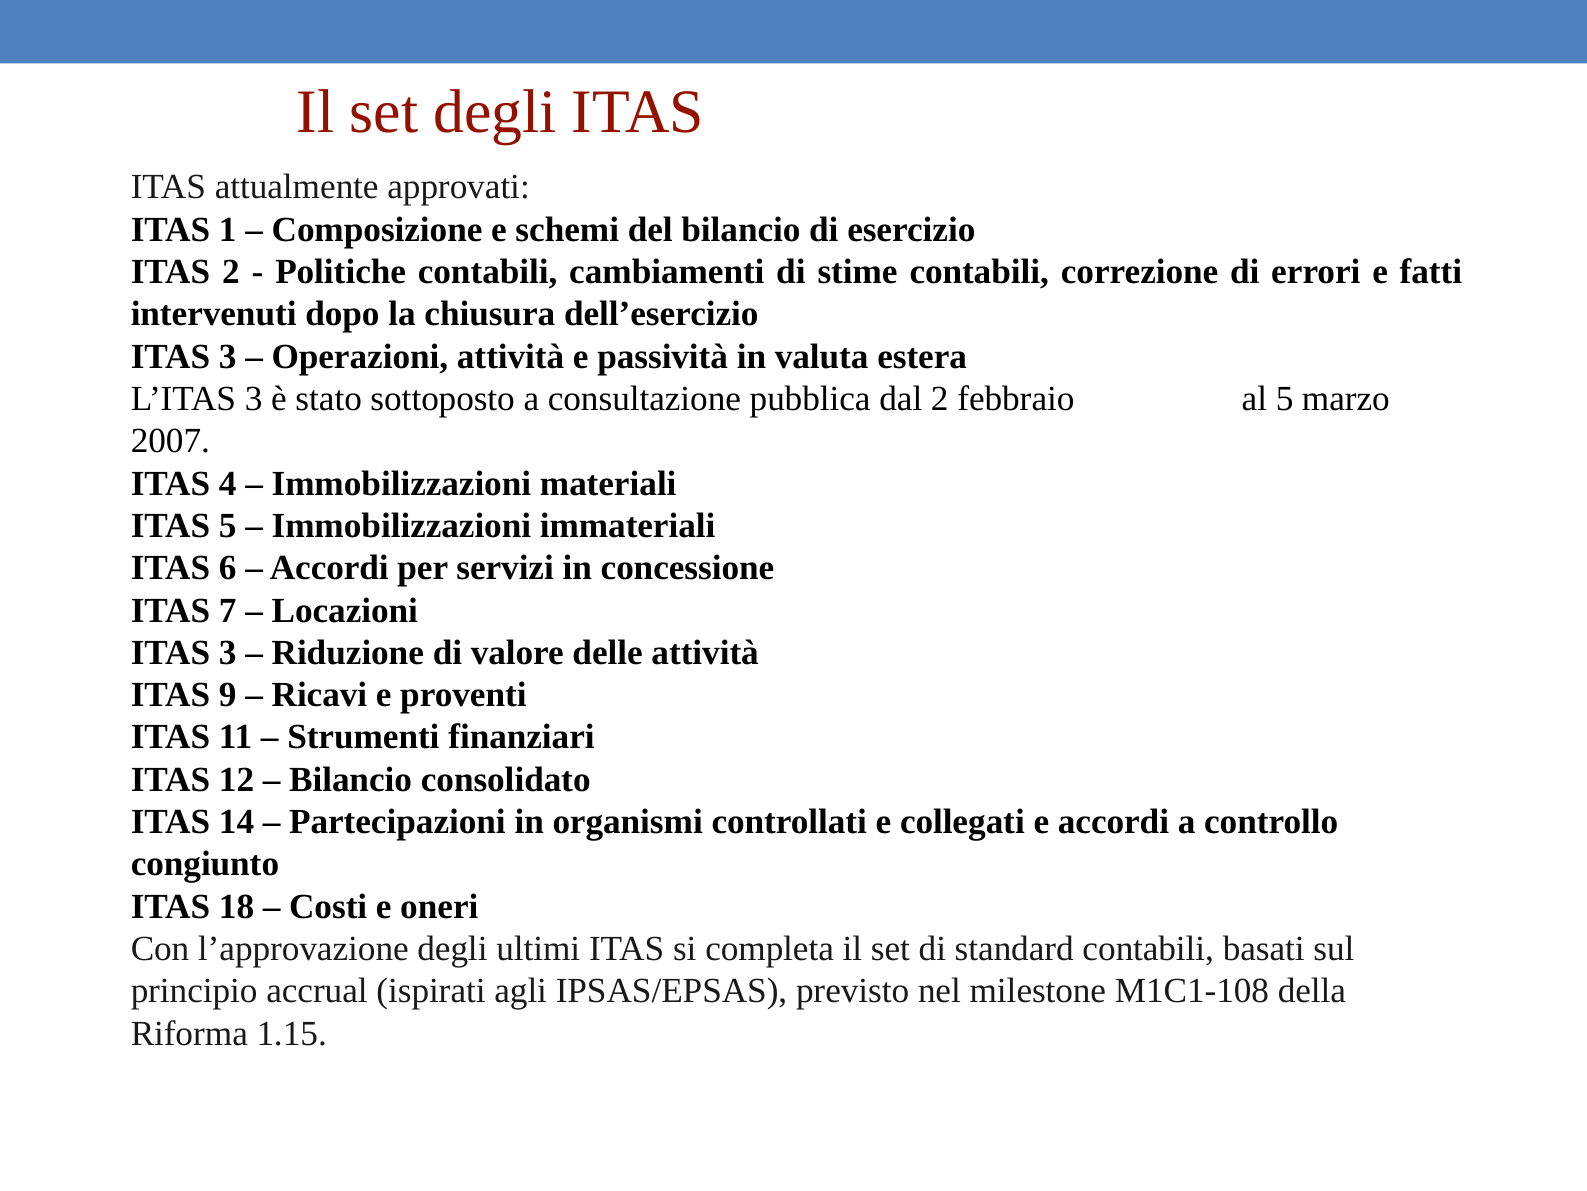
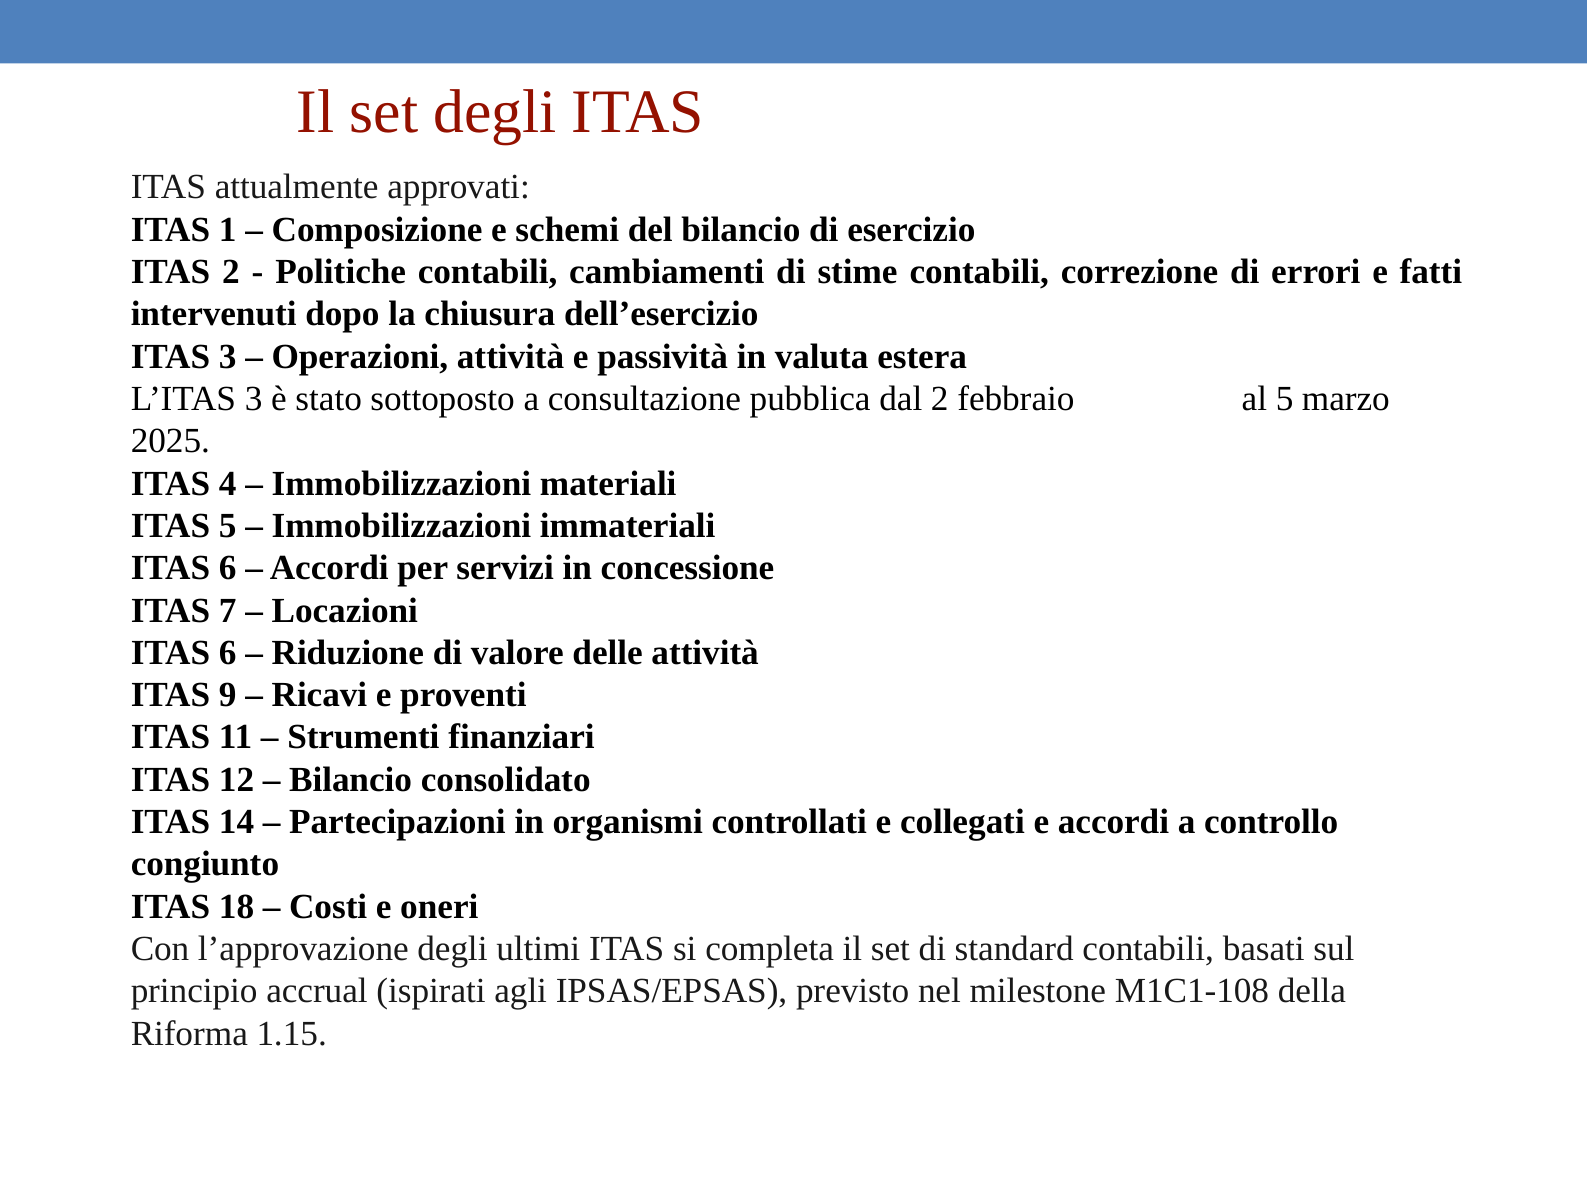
2007: 2007 -> 2025 (170, 441)
3: 3 -> 6 (228, 652)
